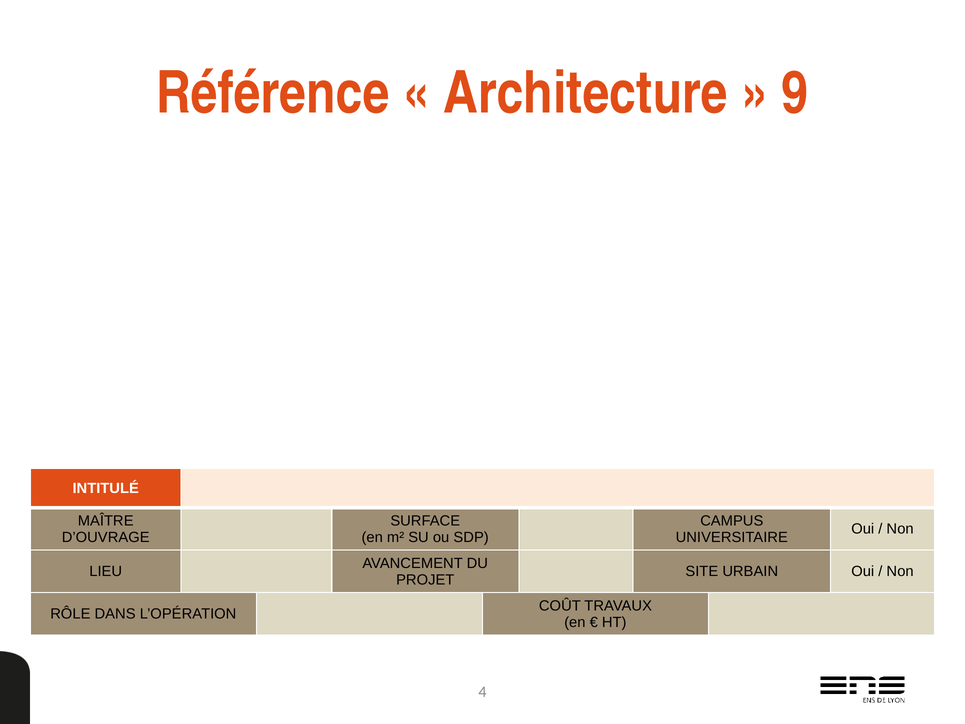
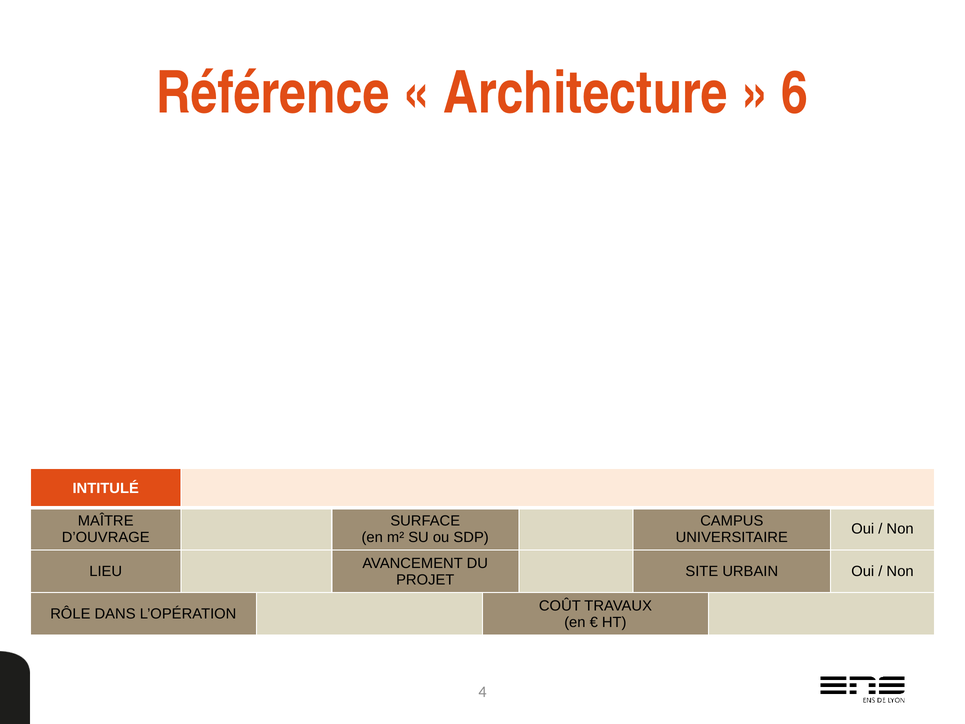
9: 9 -> 6 (795, 93)
